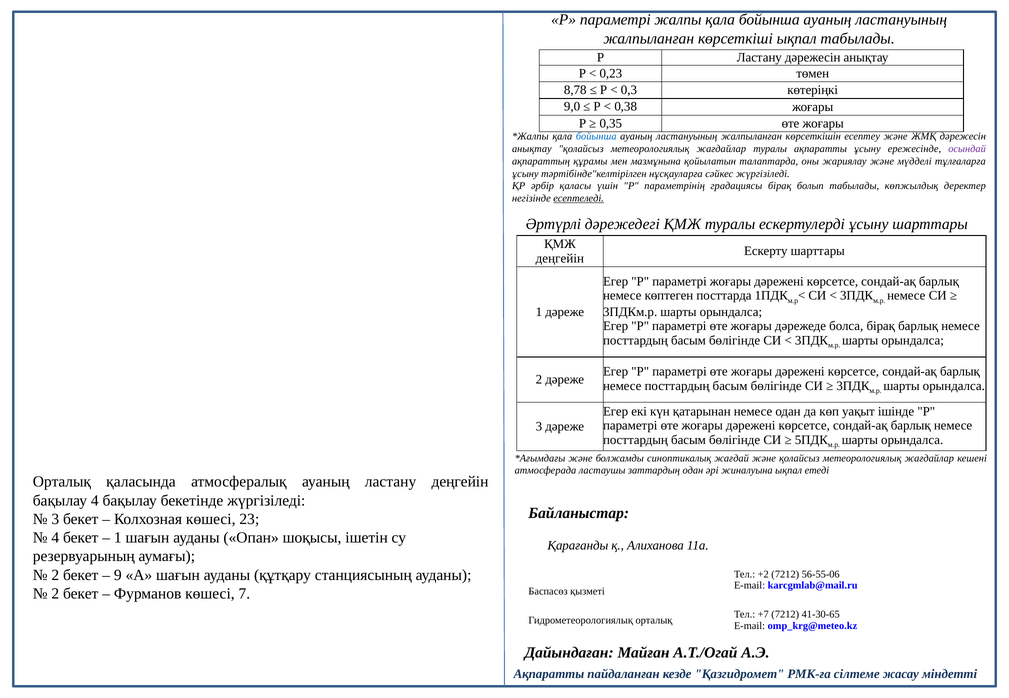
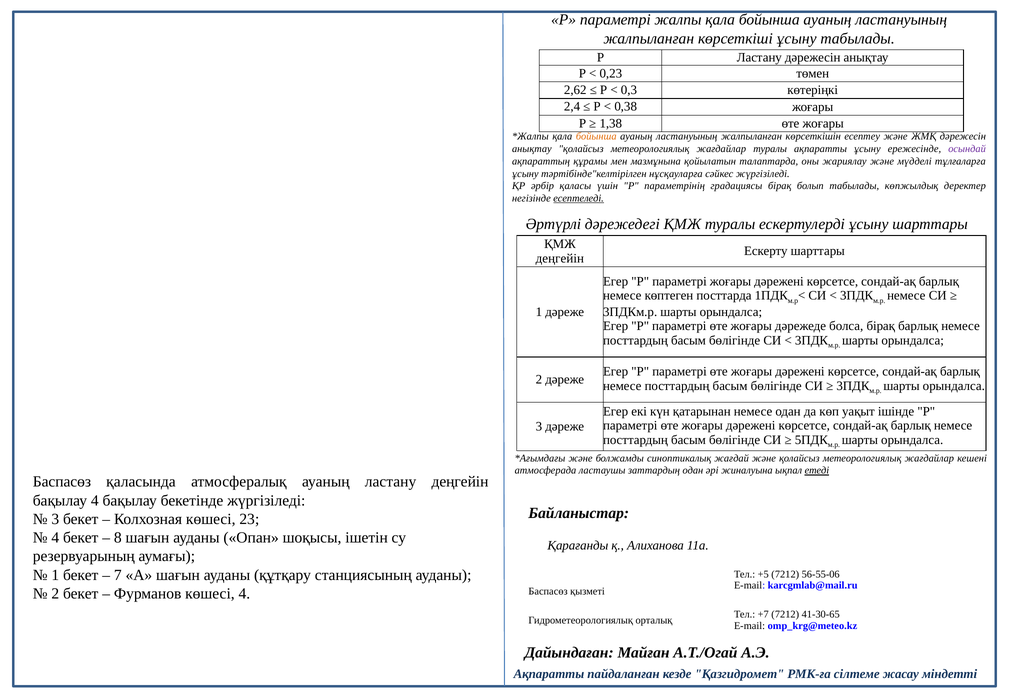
көрсеткіші ықпал: ықпал -> ұсыну (797, 38)
8,78: 8,78 -> 2,62 (575, 90)
9,0: 9,0 -> 2,4 (572, 107)
0,35: 0,35 -> 1,38 (611, 123)
бойынша colour: blue -> orange (596, 137)
етеді underline: none -> present (817, 471)
Орталық: Орталық -> Баспасөз (62, 482)
1: 1 -> 8 (118, 538)
2: 2 -> 1 (55, 575)
9: 9 -> 7 (118, 575)
+2: +2 -> +5 (763, 575)
көшесі 7: 7 -> 4 (244, 594)
